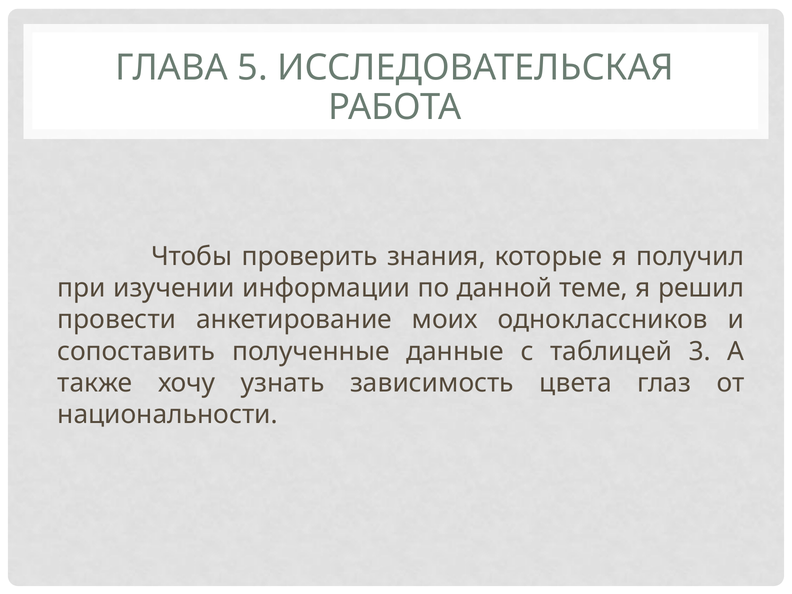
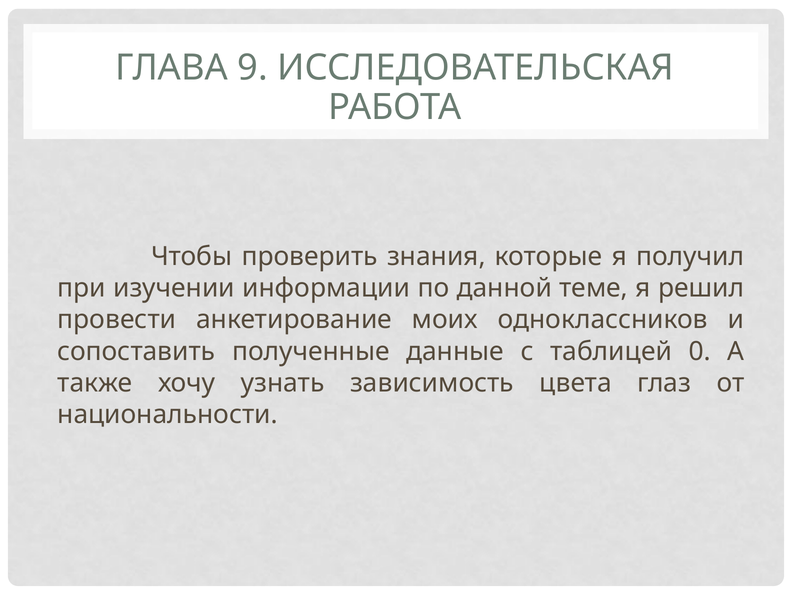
5: 5 -> 9 (253, 68)
3: 3 -> 0 (700, 351)
